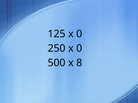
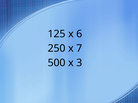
125 x 0: 0 -> 6 (79, 34)
250 x 0: 0 -> 7 (79, 49)
8: 8 -> 3 (79, 63)
